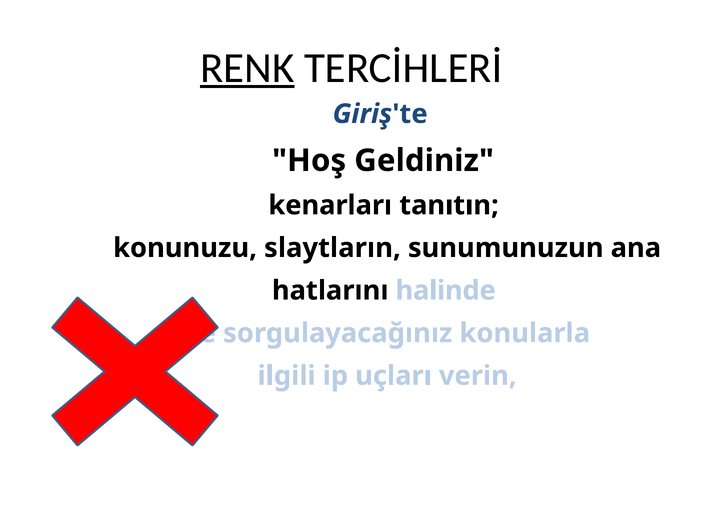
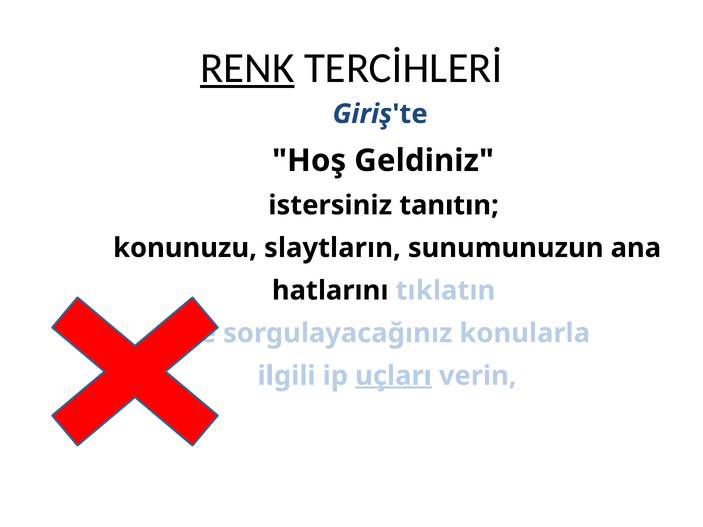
kenarları: kenarları -> istersiniz (330, 205)
halinde: halinde -> tıklatın (445, 291)
uçları underline: none -> present (393, 376)
